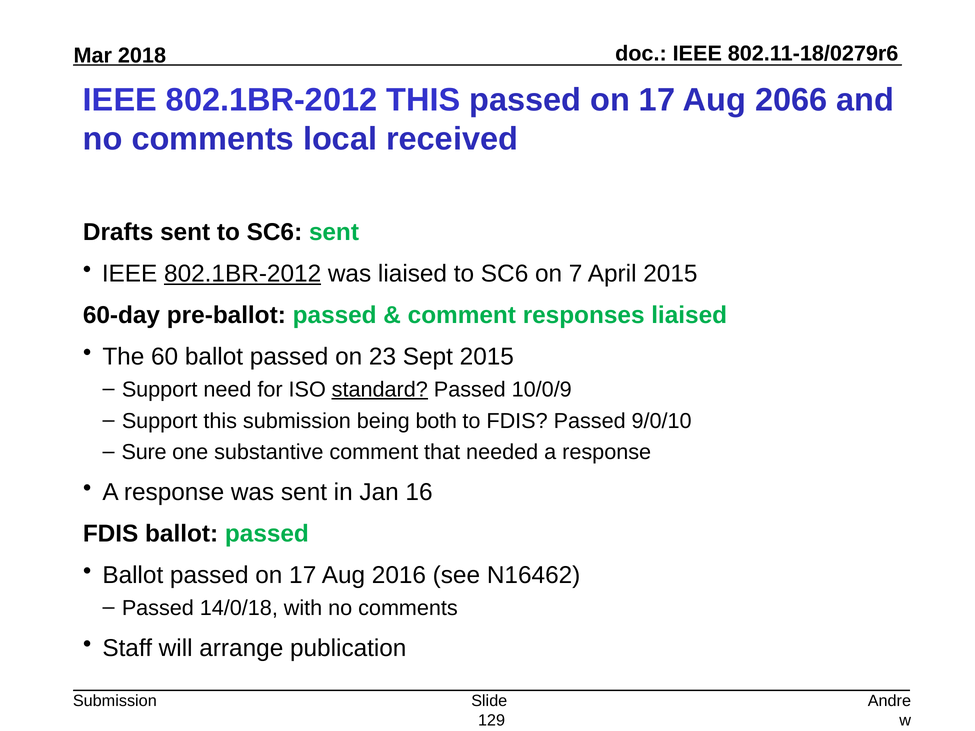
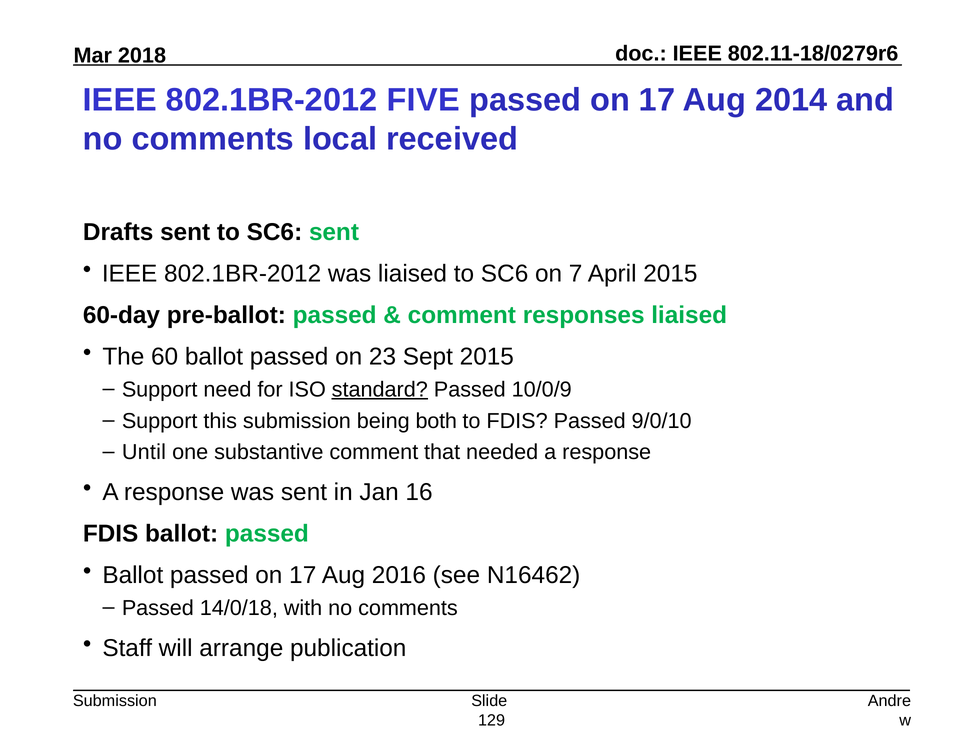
802.1BR-2012 THIS: THIS -> FIVE (423, 100)
2066: 2066 -> 2014 (791, 100)
802.1BR-2012 underline: present -> none (243, 274)
Sure: Sure -> Until (144, 452)
